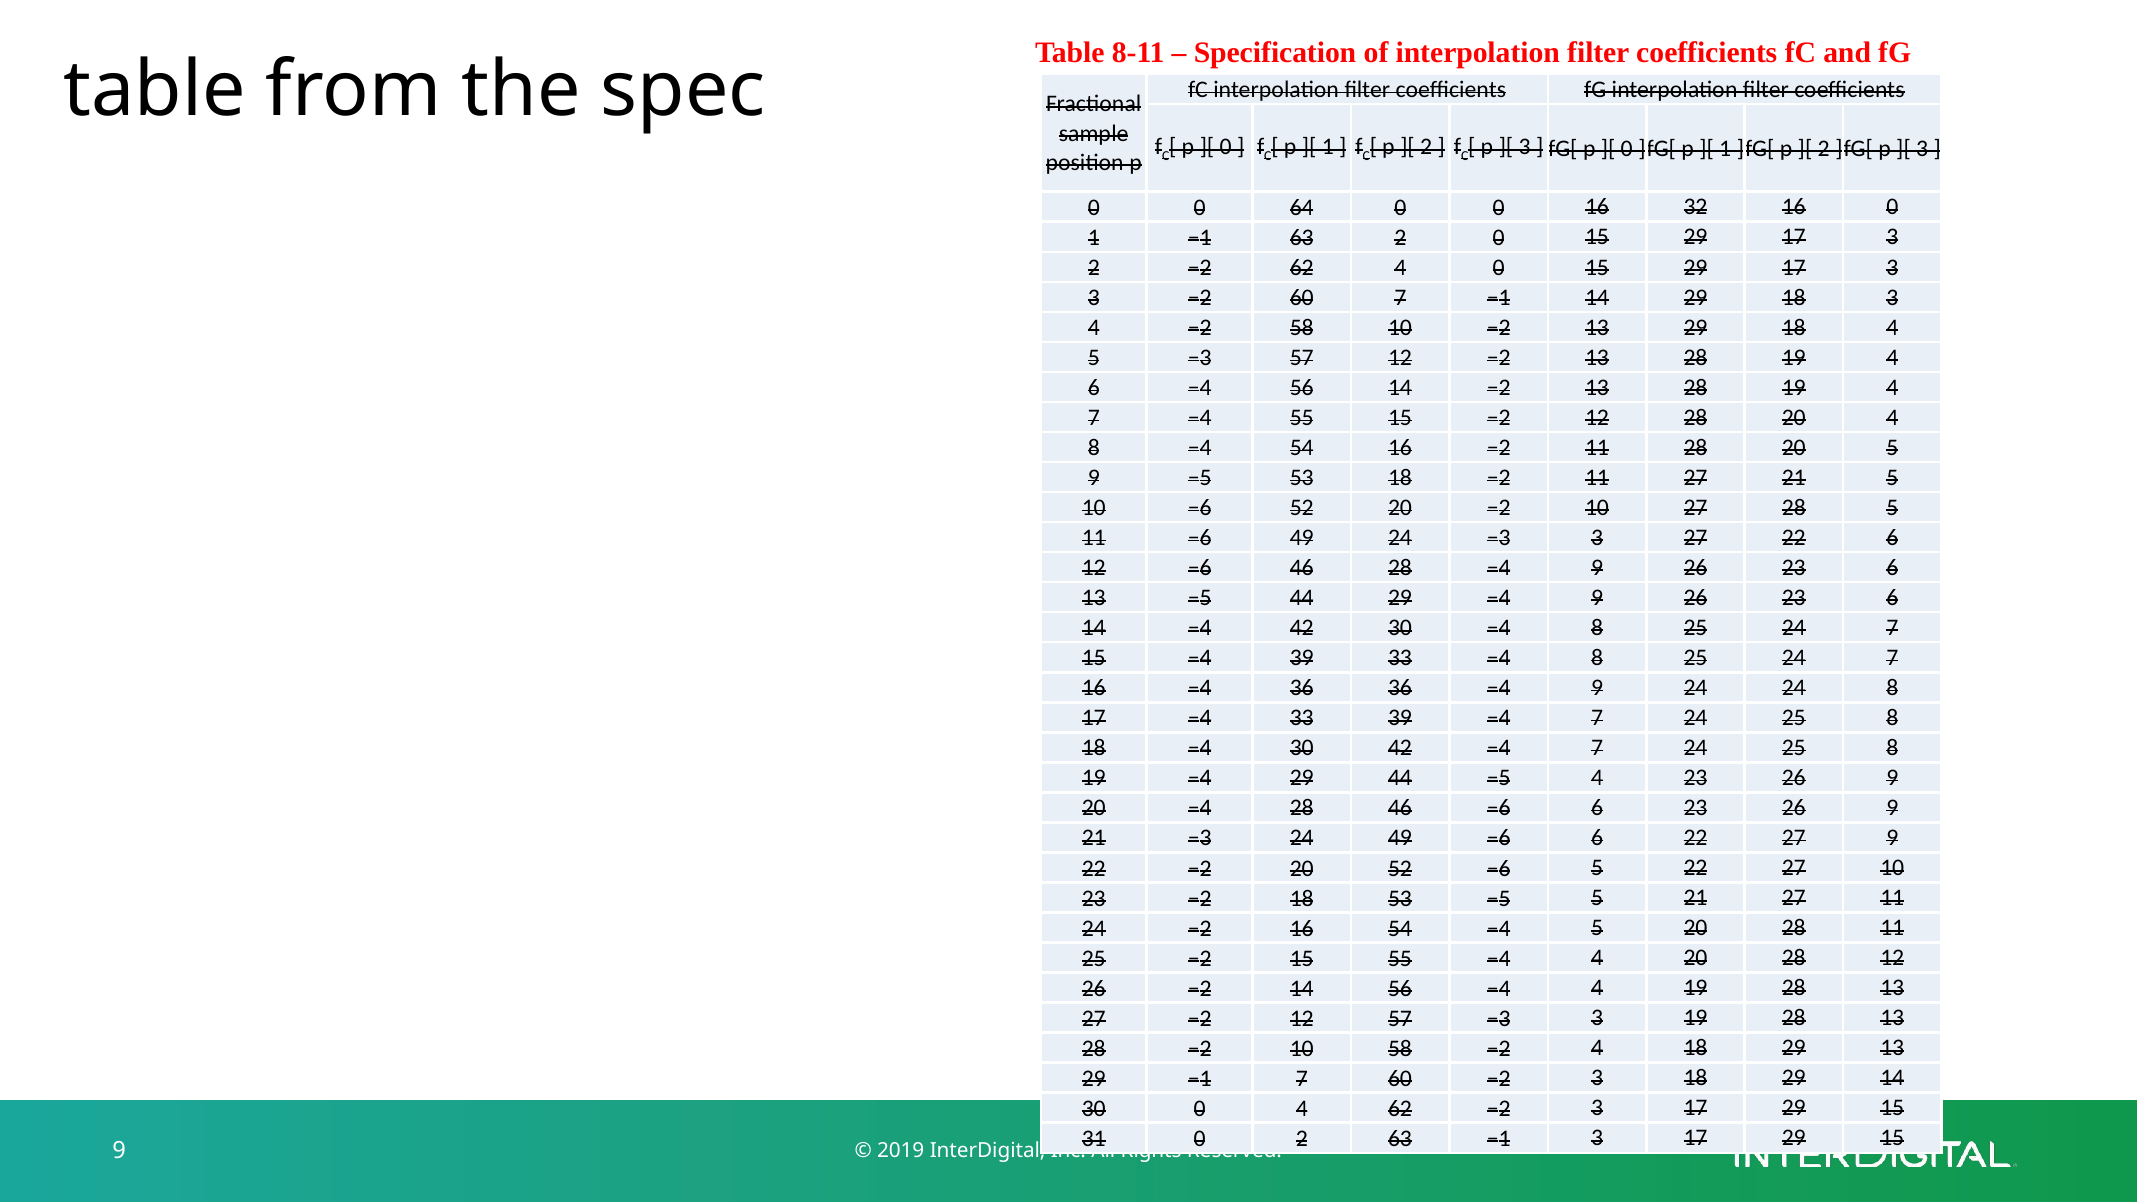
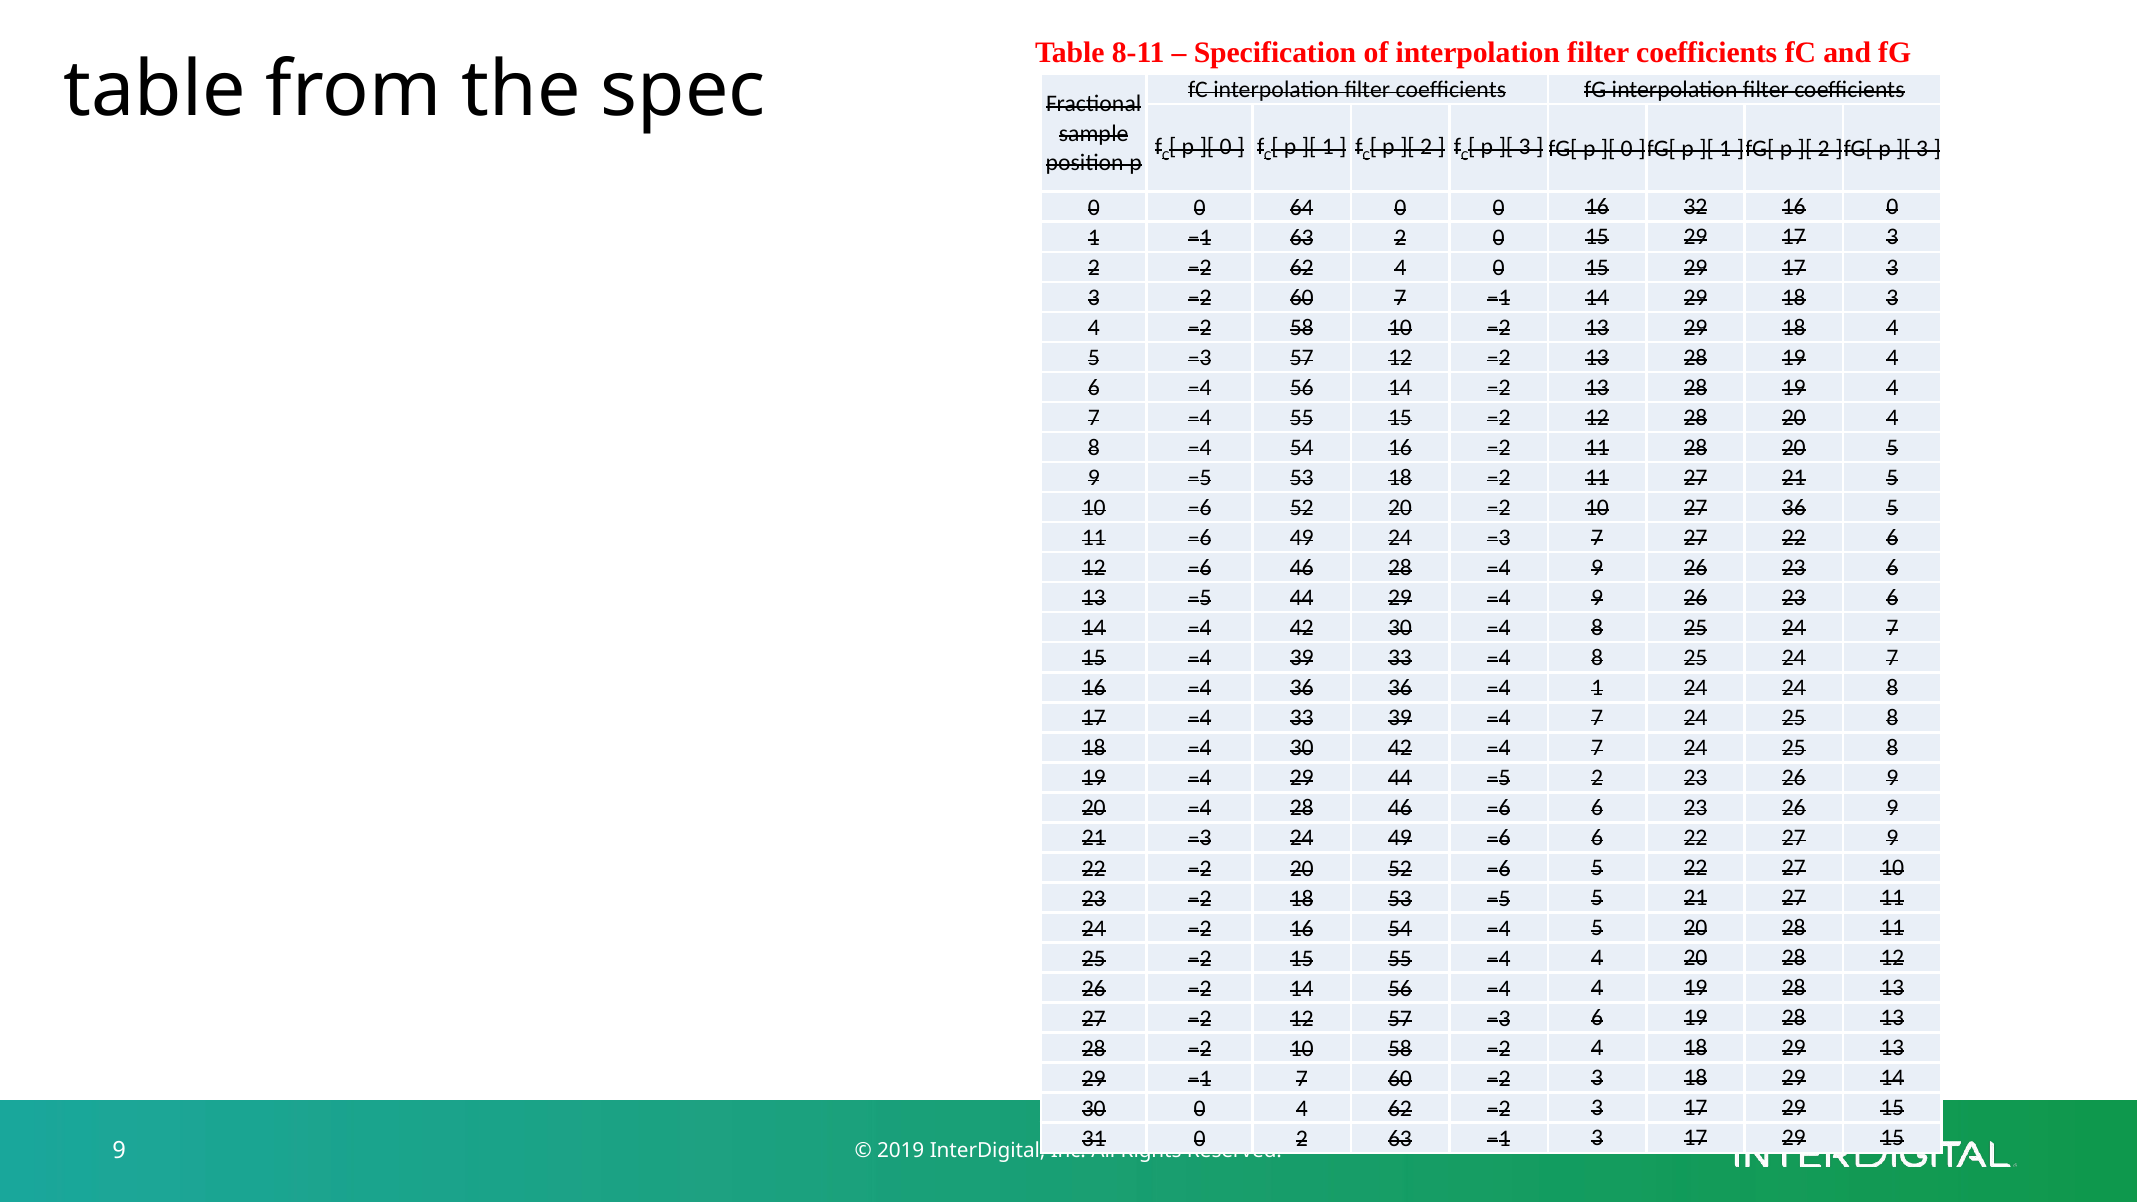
27 28: 28 -> 36 (1794, 507)
24 −3 3: 3 -> 7 (1597, 538)
36 −4 9: 9 -> 1 (1597, 688)
−5 4: 4 -> 2 (1597, 778)
57 −3 3: 3 -> 6 (1597, 1018)
